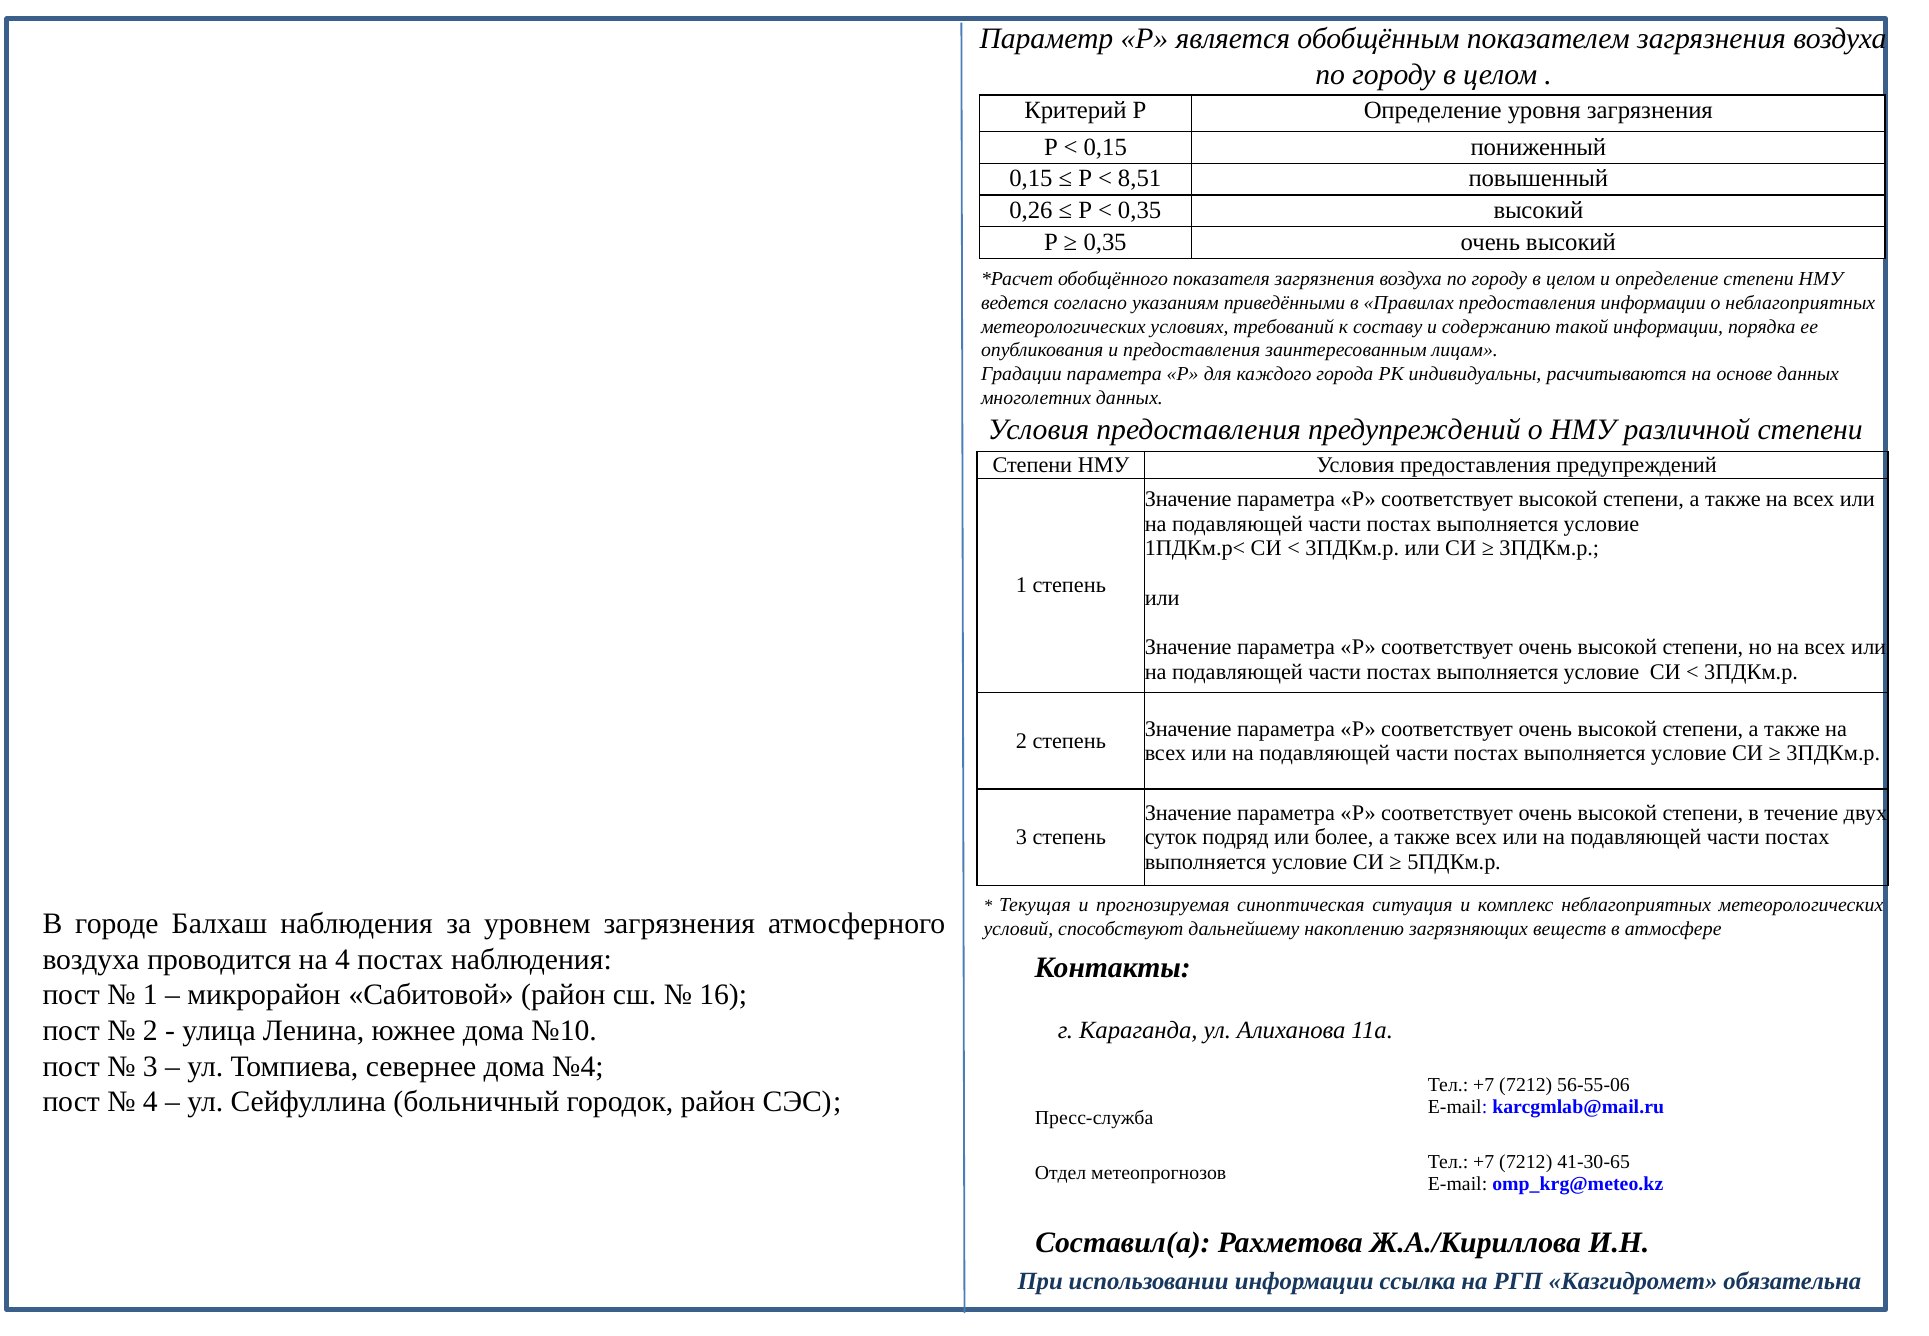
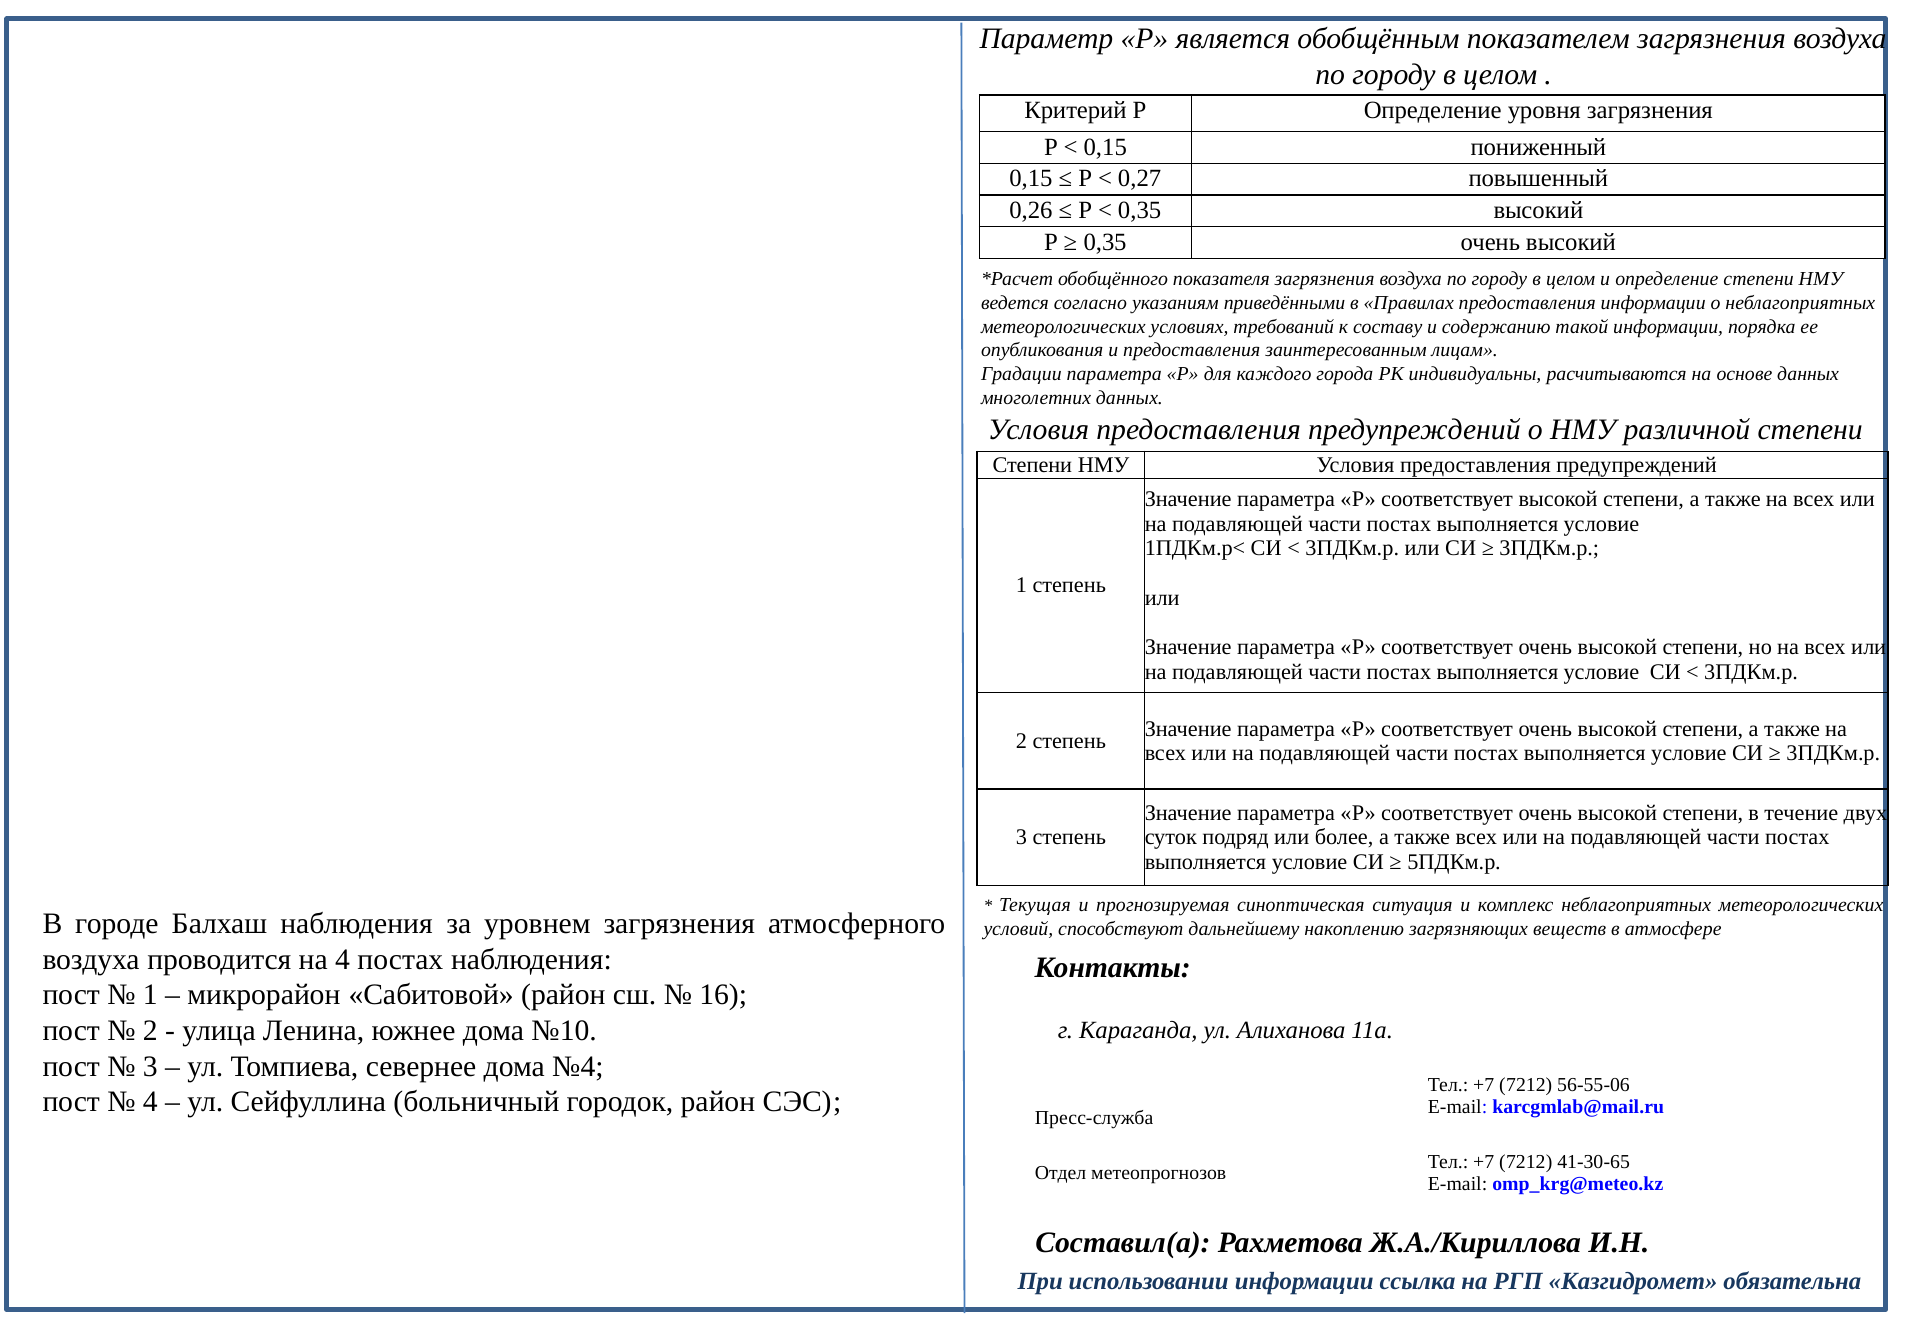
8,51: 8,51 -> 0,27 (1140, 179)
